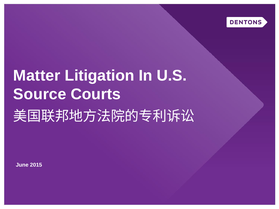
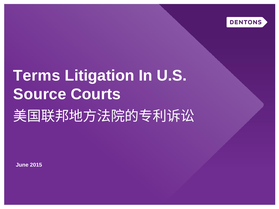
Matter: Matter -> Terms (37, 76)
